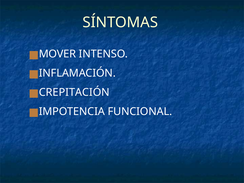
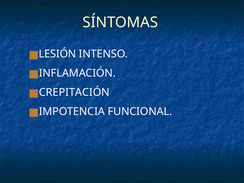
MOVER: MOVER -> LESIÓN (57, 54)
